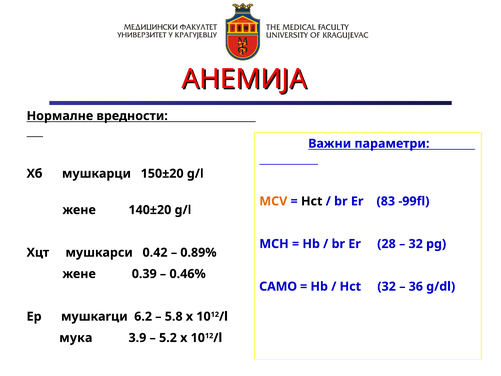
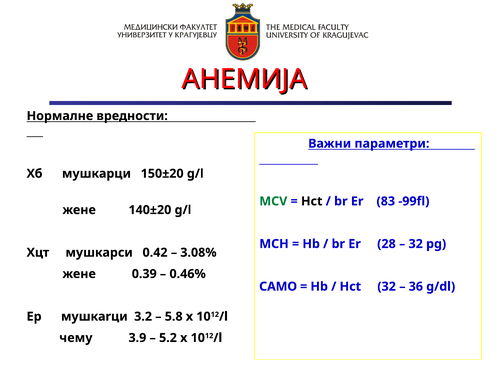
MCV colour: orange -> green (273, 201)
0.89%: 0.89% -> 3.08% (198, 252)
6.2: 6.2 -> 3.2 (143, 316)
мука: мука -> чему (76, 338)
